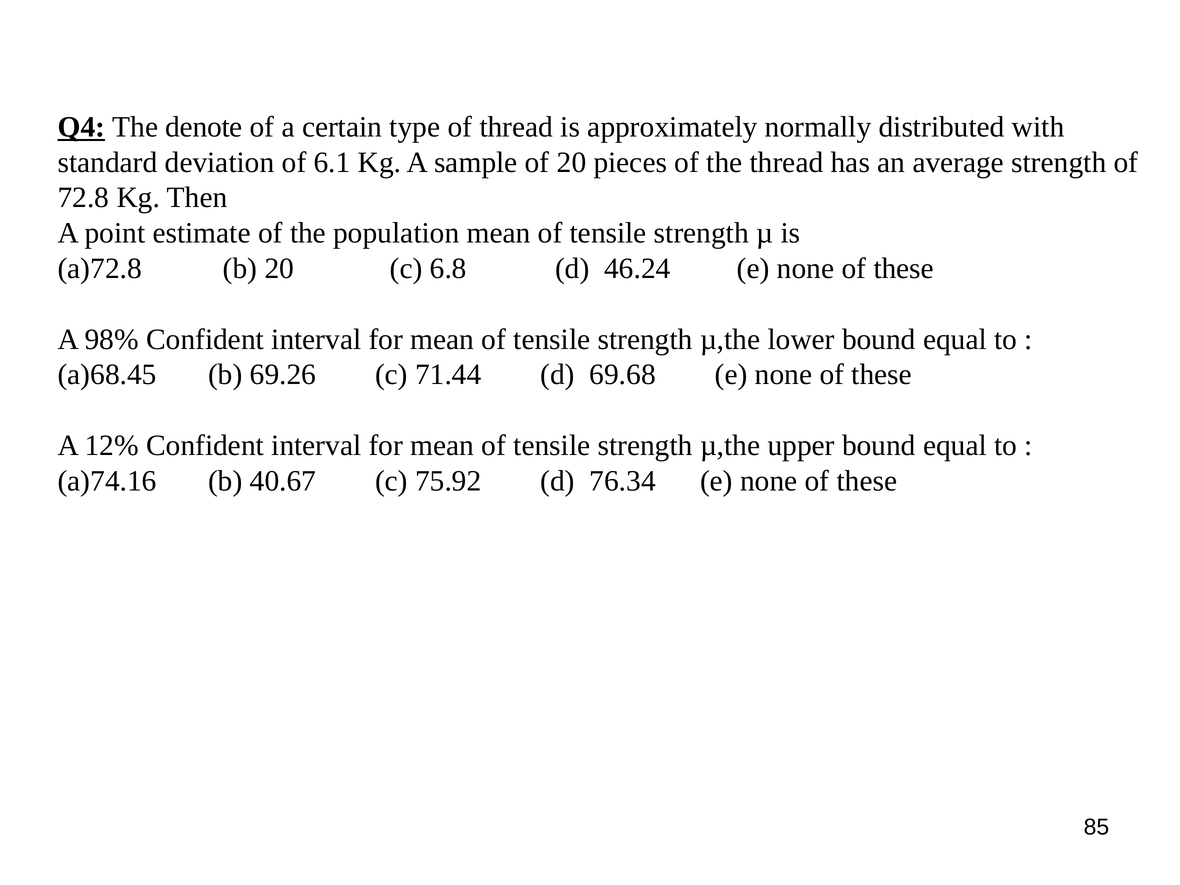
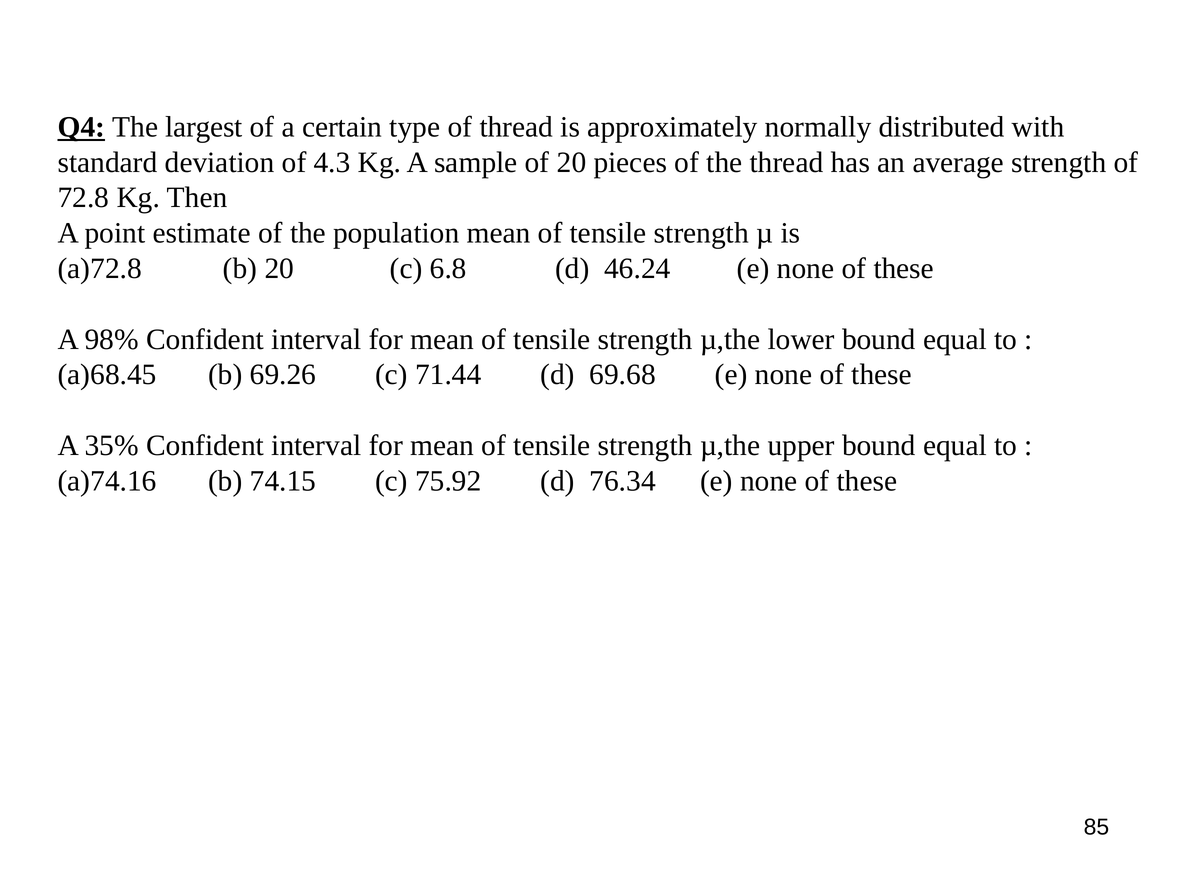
denote: denote -> largest (204, 127)
6.1: 6.1 -> 4.3 (332, 162)
12%: 12% -> 35% (112, 446)
40.67: 40.67 -> 74.15 (283, 481)
